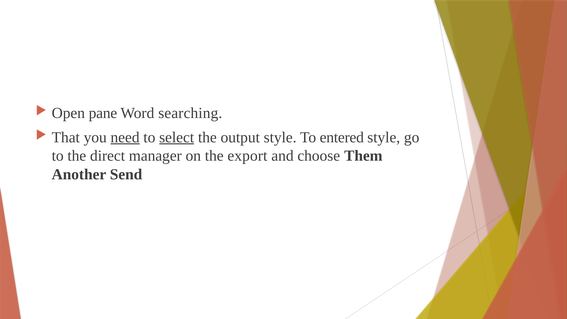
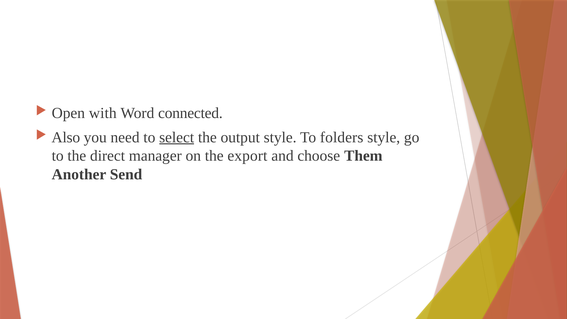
pane: pane -> with (103, 113)
searching: searching -> connected (190, 113)
That: That -> Also (66, 137)
need underline: present -> none (125, 137)
entered: entered -> folders (342, 137)
